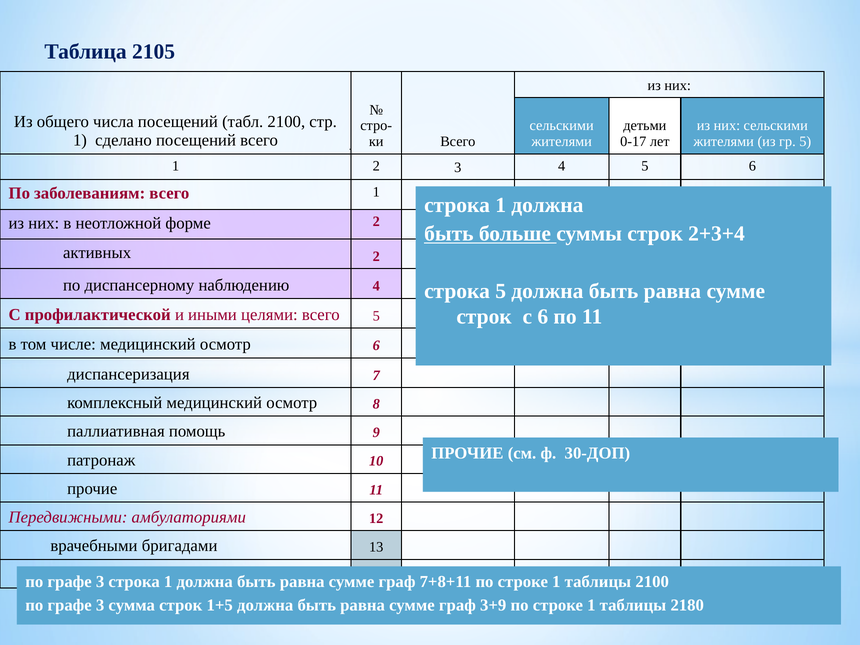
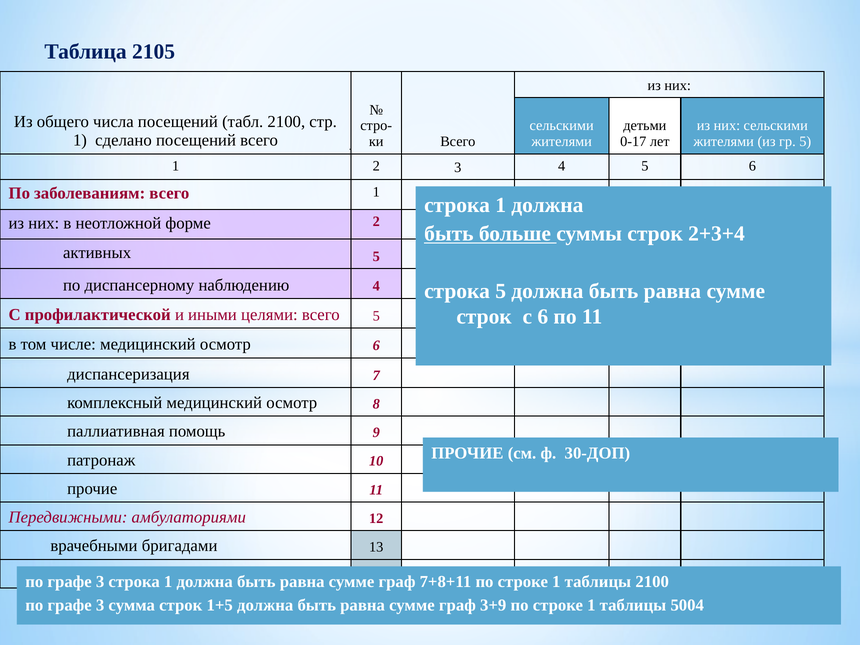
активных 2: 2 -> 5 (376, 257)
2180: 2180 -> 5004 (687, 605)
